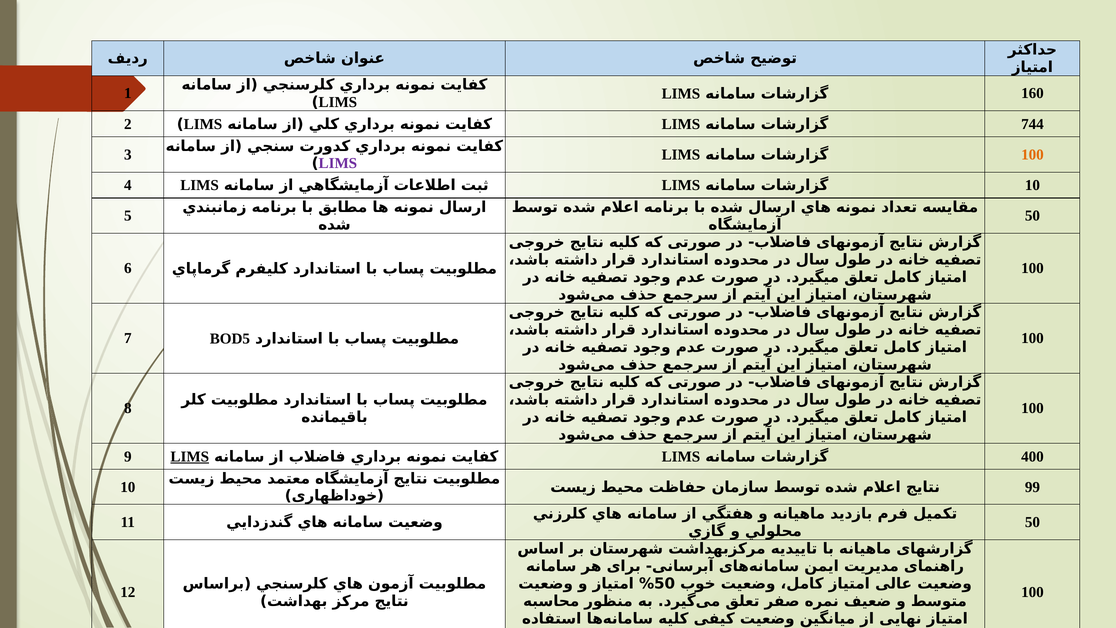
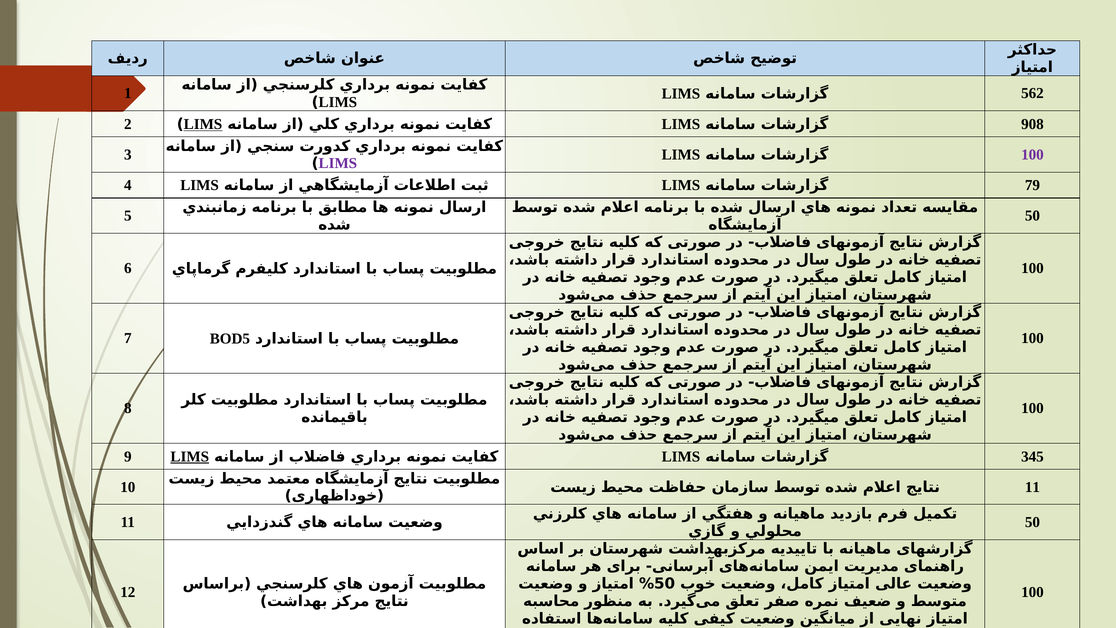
160: 160 -> 562 (1032, 93)
LIMS underline: none -> present (203, 124)
744: 744 -> 908 (1032, 124)
100 colour: orange -> purple (1032, 155)
LIMS 10: 10 -> 79 (1032, 185)
400: 400 -> 345 (1032, 456)
99: 99 -> 11 (1032, 487)
